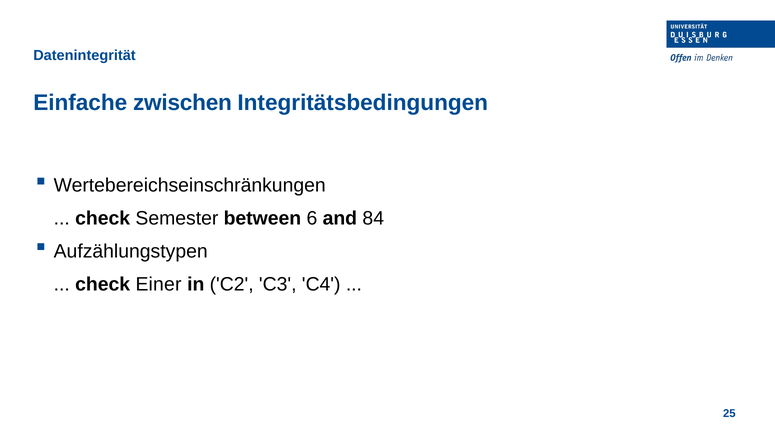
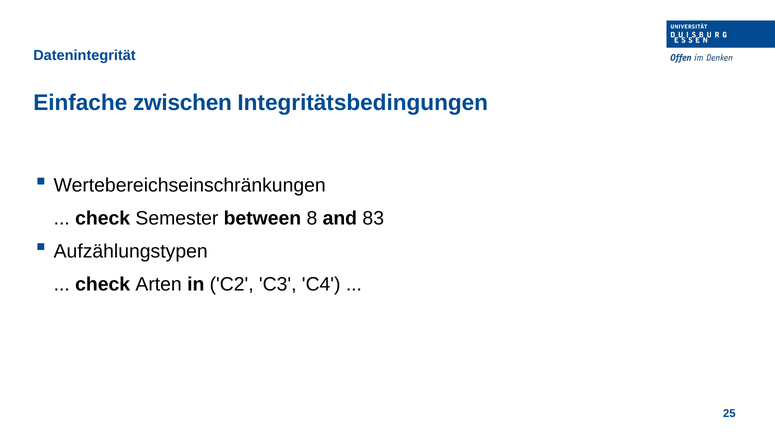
6: 6 -> 8 (312, 218)
84: 84 -> 83 (373, 218)
Einer: Einer -> Arten (159, 284)
